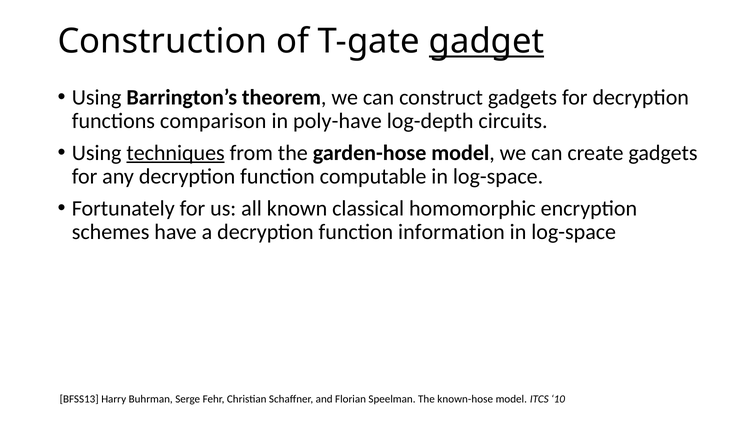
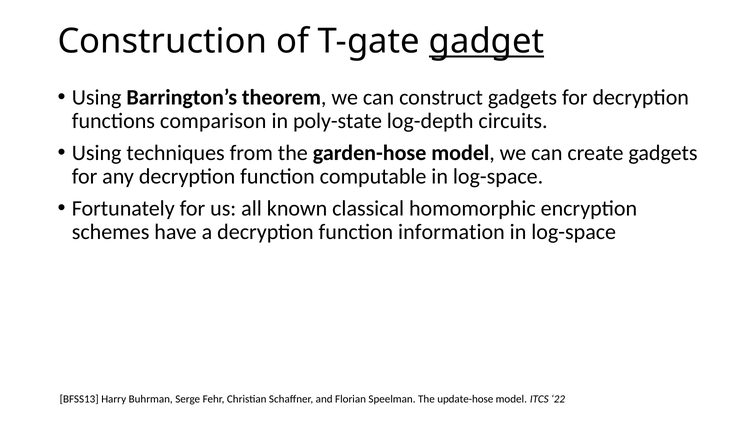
poly-have: poly-have -> poly-state (338, 121)
techniques underline: present -> none (176, 153)
known-hose: known-hose -> update-hose (465, 399)
10: 10 -> 22 (558, 399)
